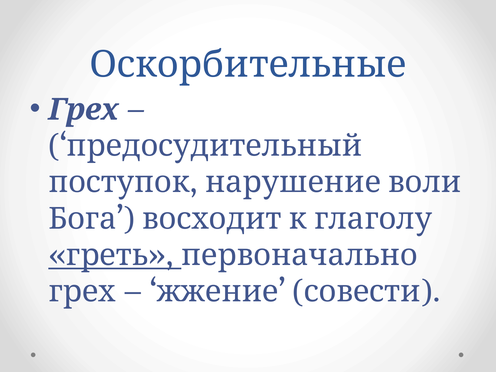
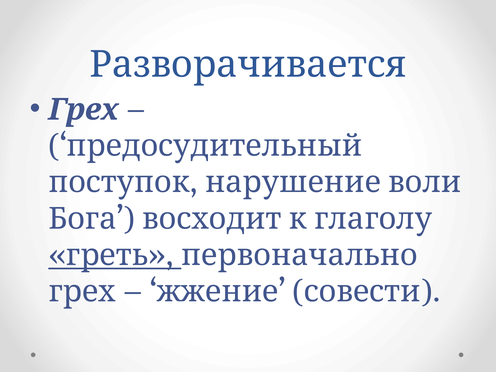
Оскорбительные: Оскорбительные -> Разворачивается (248, 65)
